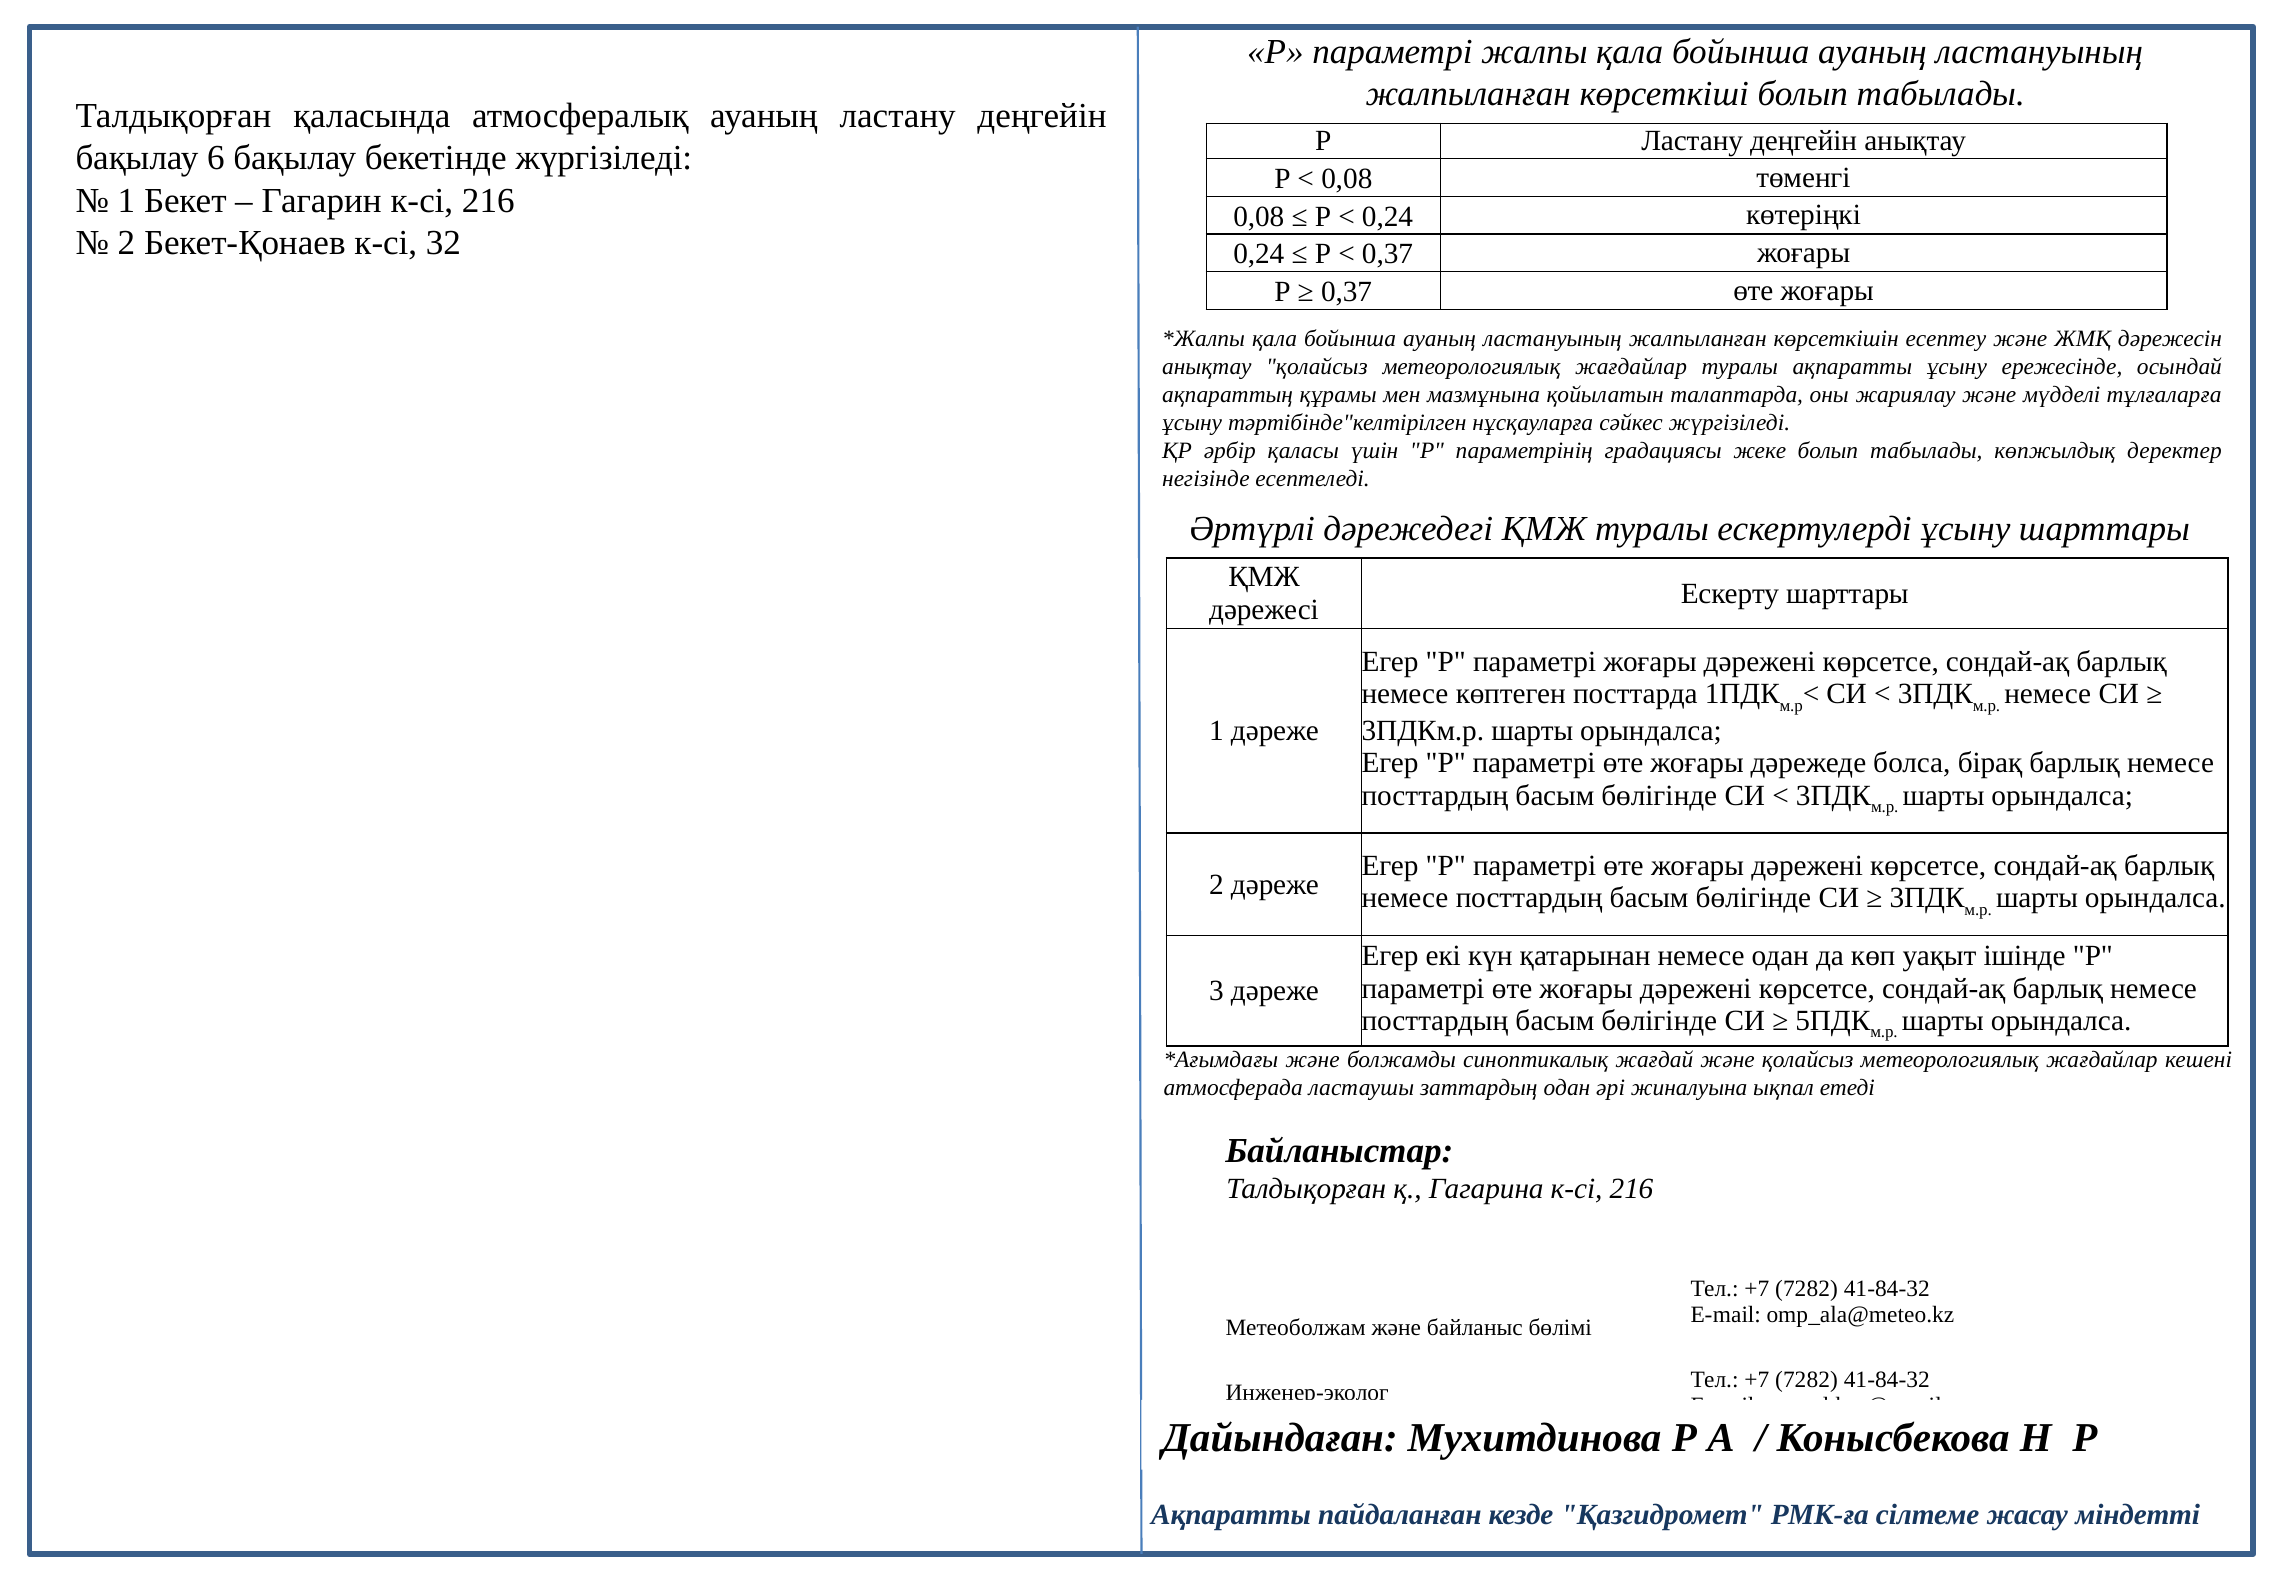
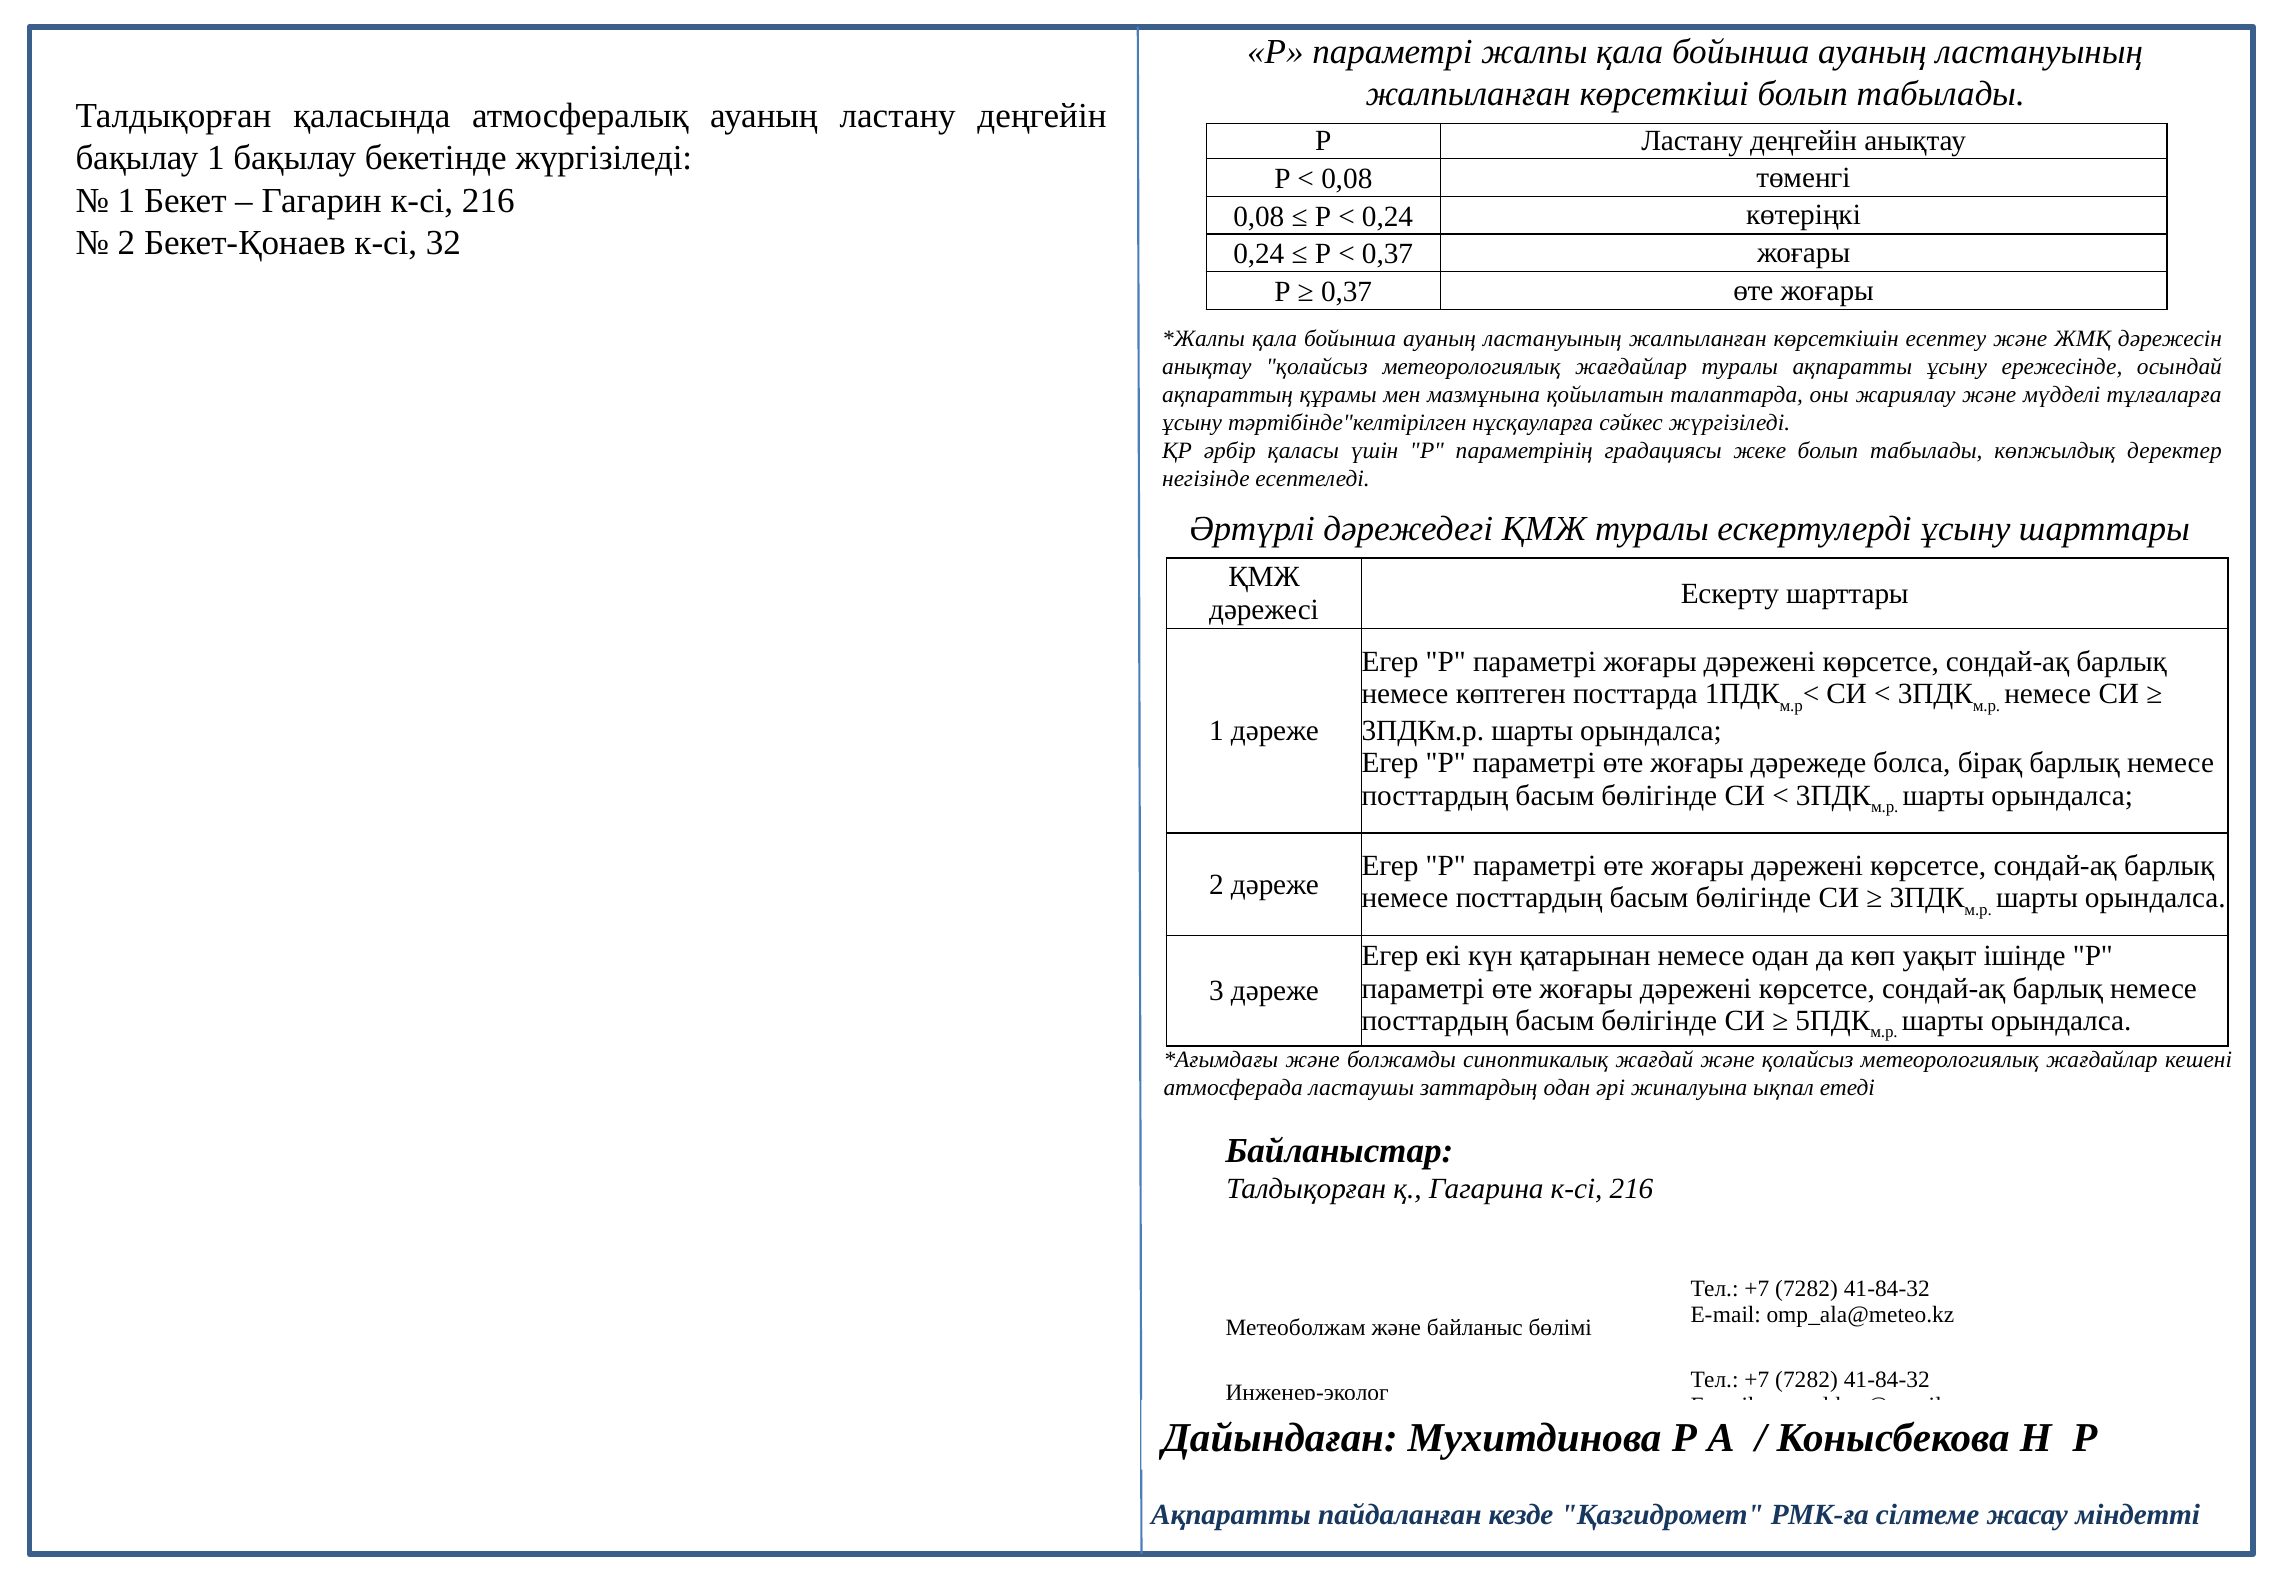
бақылау 6: 6 -> 1 (216, 158)
